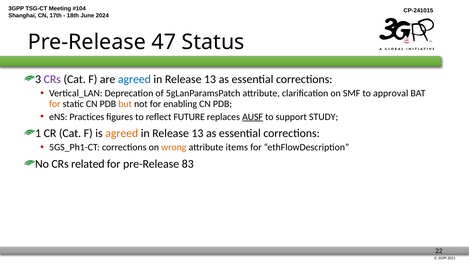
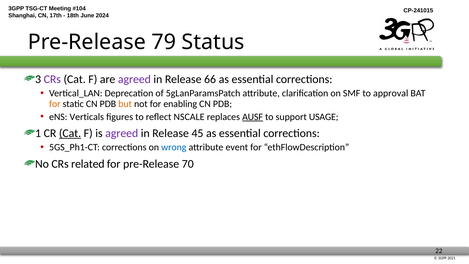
47: 47 -> 79 (164, 42)
agreed colour: blue -> purple (134, 79)
13: 13 -> 66 (210, 79)
Practices: Practices -> Verticals (87, 117)
FUTURE: FUTURE -> NSCALE (189, 117)
STUDY: STUDY -> USAGE (324, 117)
Cat underline: none -> present (70, 133)
agreed colour: orange -> purple (122, 133)
13: 13 -> 45 (197, 133)
wrong colour: orange -> blue (174, 147)
items: items -> event (237, 147)
83: 83 -> 70 (188, 164)
